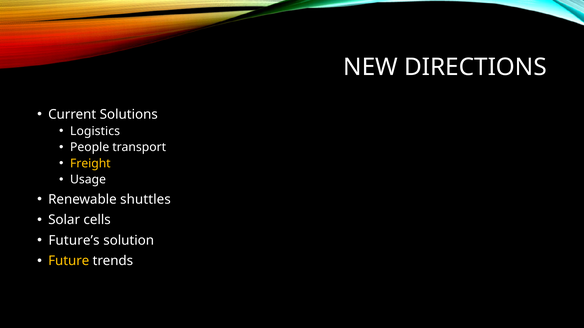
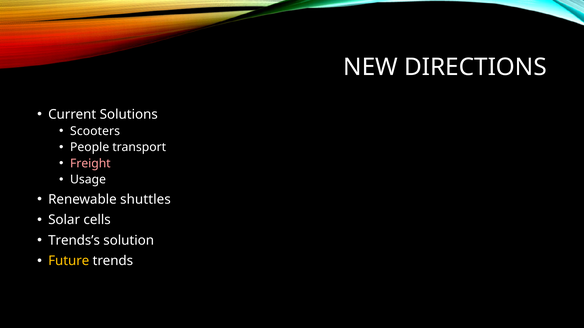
Logistics: Logistics -> Scooters (95, 131)
Freight colour: yellow -> pink (90, 164)
Future’s: Future’s -> Trends’s (74, 241)
